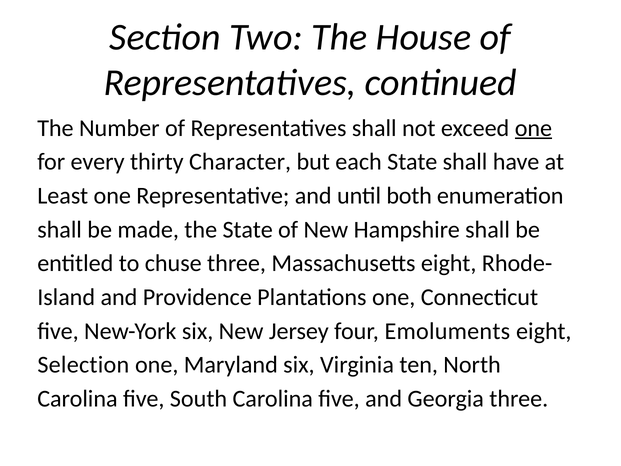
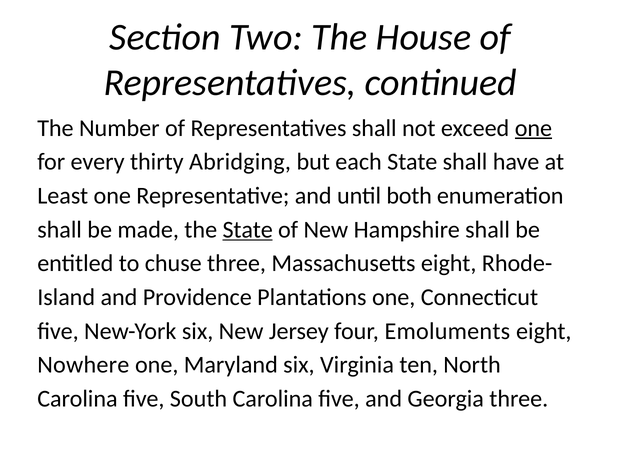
Character: Character -> Abridging (240, 162)
State underline: none -> present (248, 229)
Selection: Selection -> Nowhere (83, 365)
